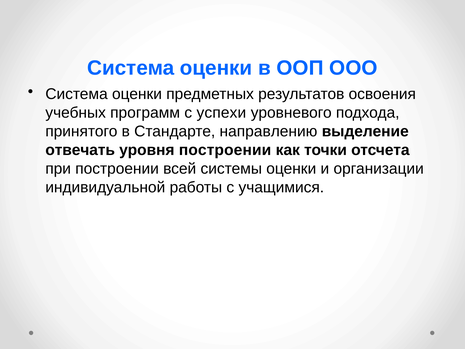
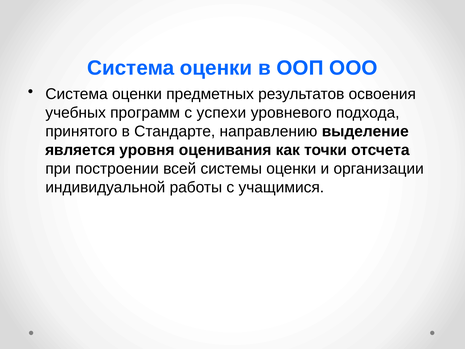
отвечать: отвечать -> является (80, 150)
уровня построении: построении -> оценивания (225, 150)
